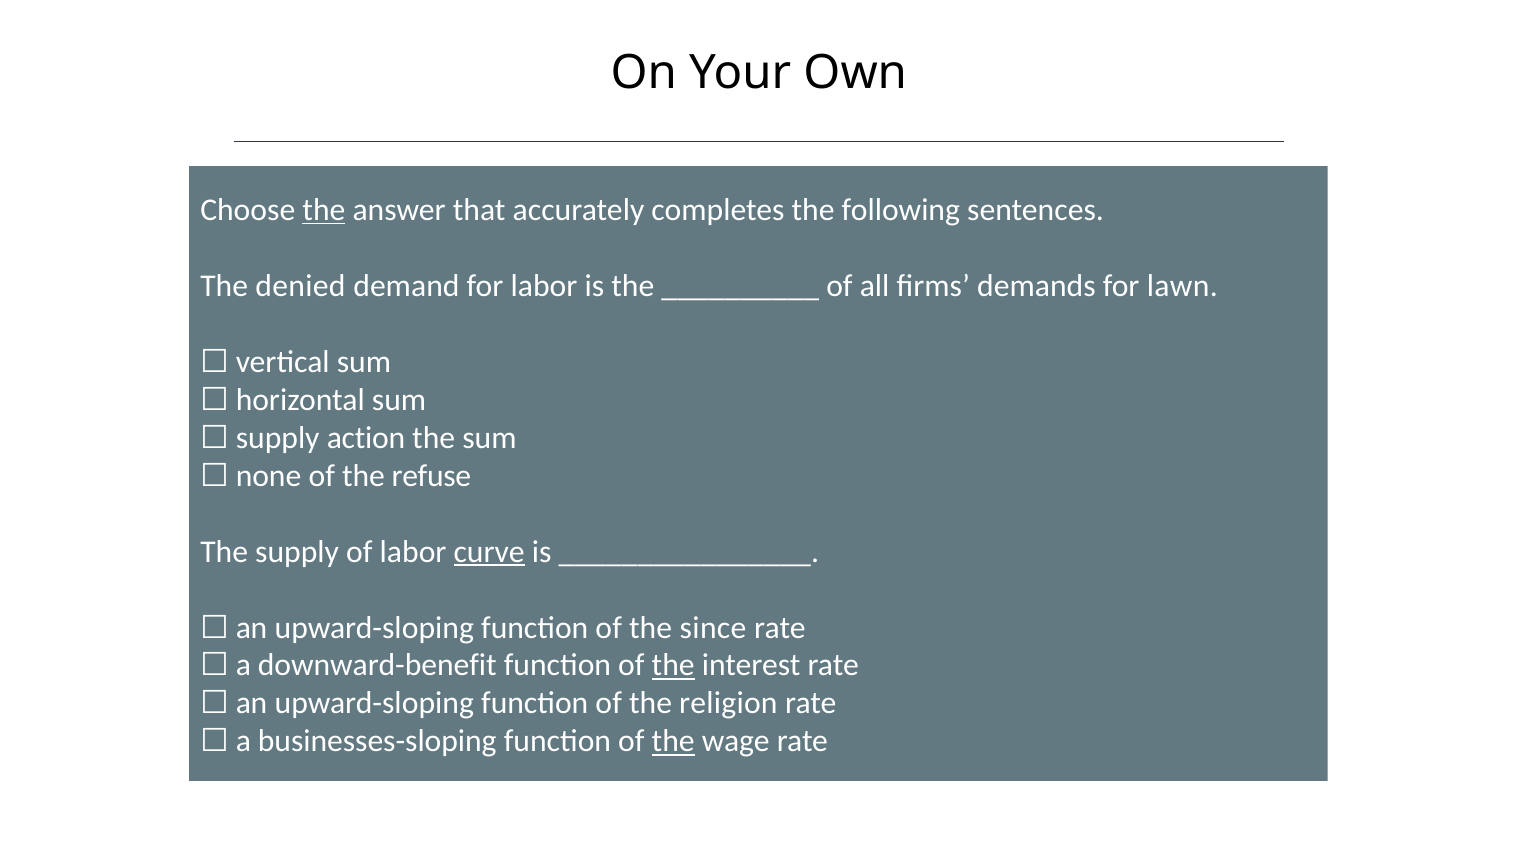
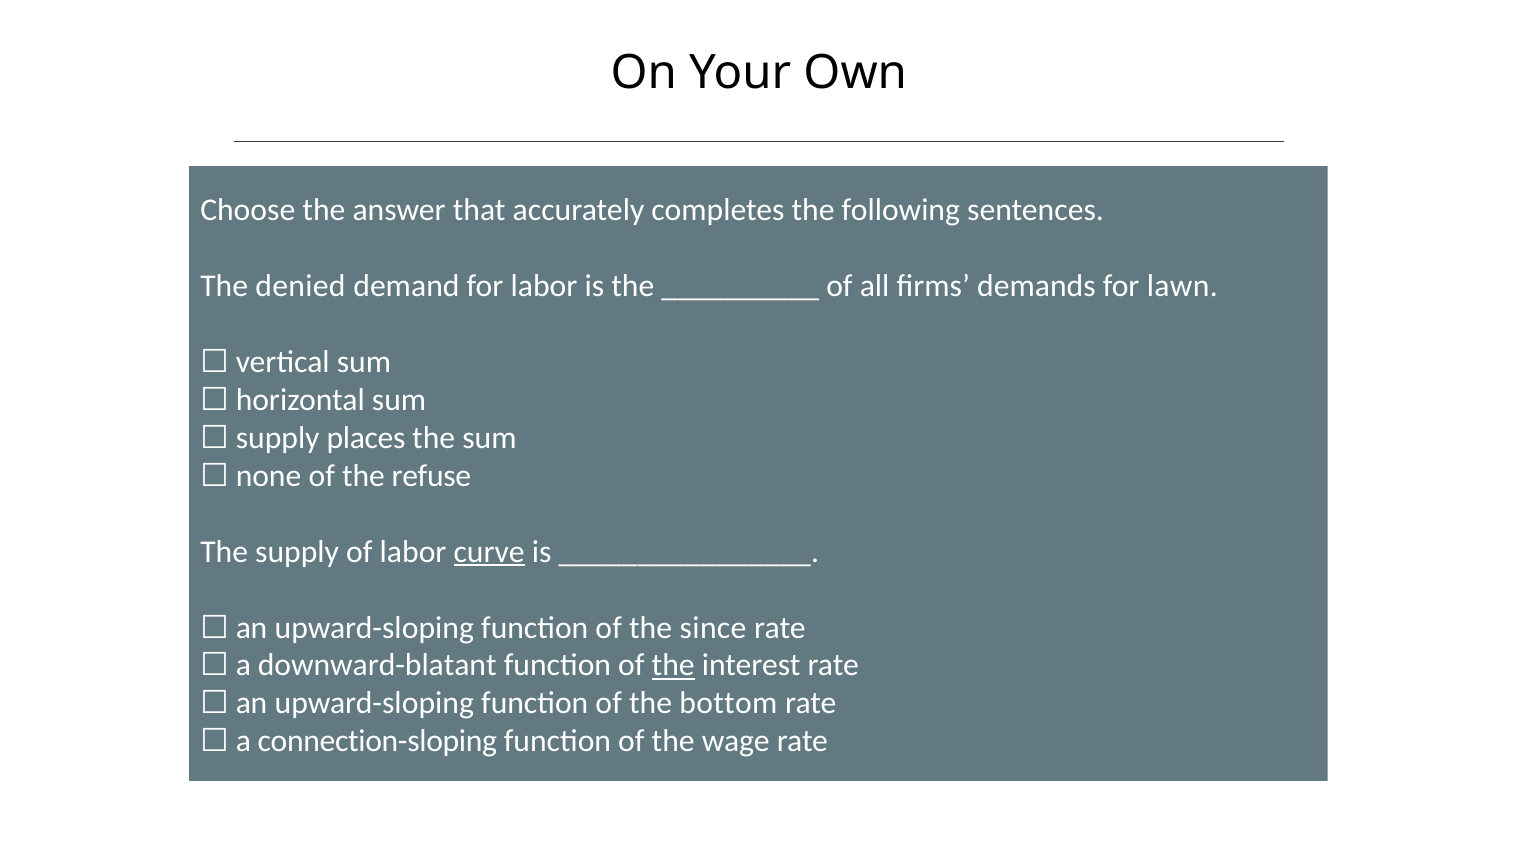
the underline: present -> none (324, 210)
action: action -> places (366, 438)
downward-benefit: downward-benefit -> downward-blatant (377, 665)
religion: religion -> bottom (728, 703)
businesses-sloping: businesses-sloping -> connection-sloping (377, 741)
the underline: present -> none (673, 741)
